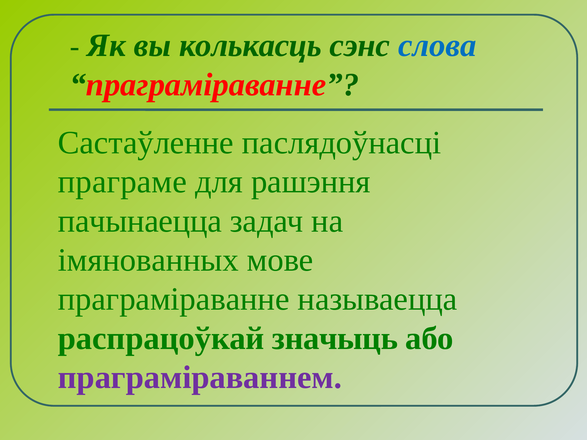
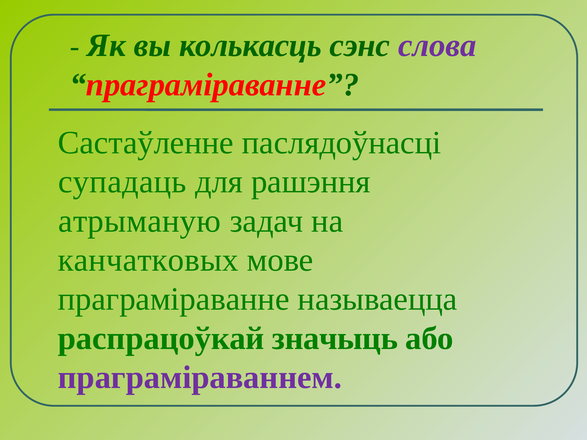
слова colour: blue -> purple (437, 46)
праграме: праграме -> супадаць (122, 182)
пачынаецца: пачынаецца -> атрыманую (140, 221)
імянованных: імянованных -> канчатковых (148, 260)
